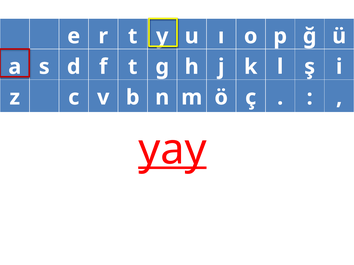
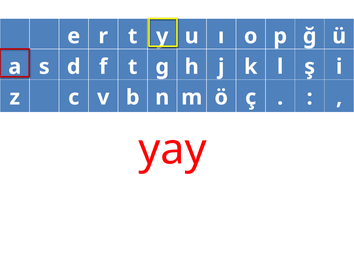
yay underline: present -> none (172, 150)
